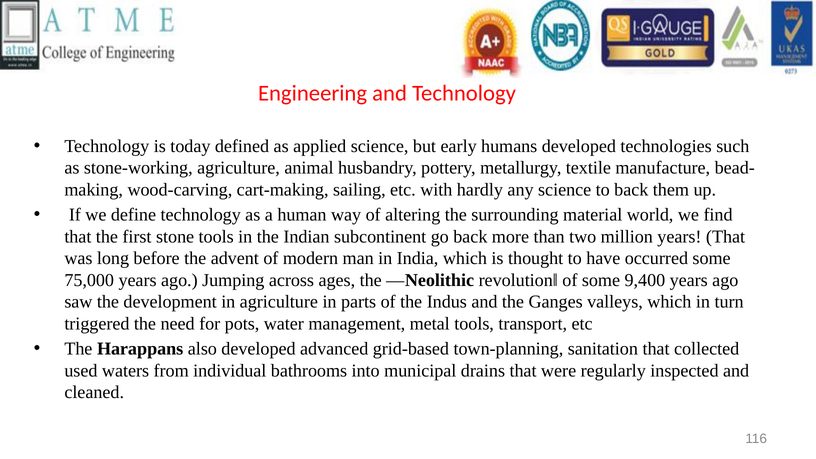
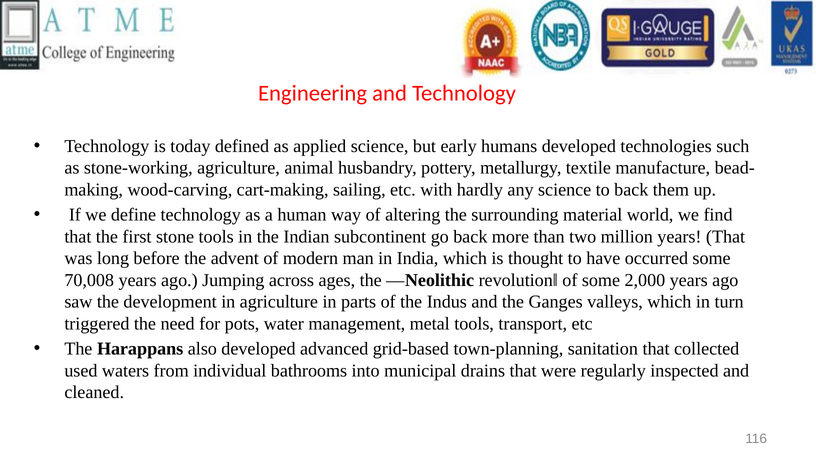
75,000: 75,000 -> 70,008 (89, 280)
9,400: 9,400 -> 2,000 (645, 280)
